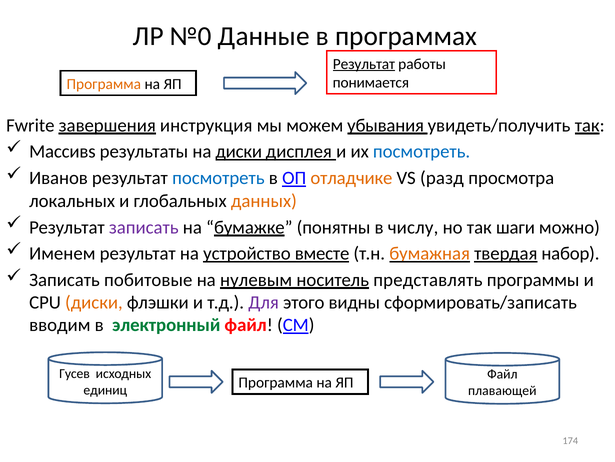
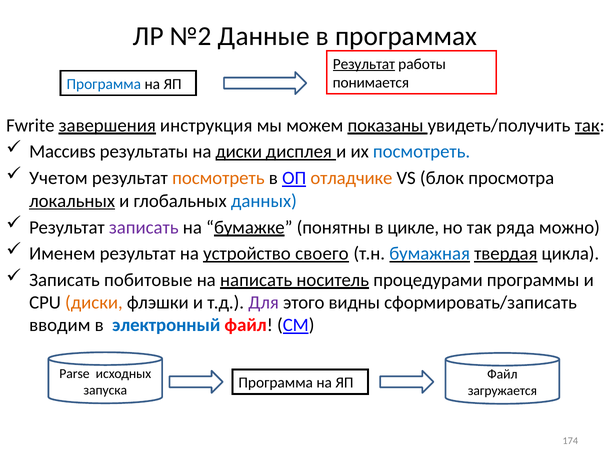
№0: №0 -> №2 (191, 36)
Программа colour: orange -> blue (104, 84)
убывания: убывания -> показаны (386, 125)
Иванов: Иванов -> Учетом (58, 178)
посмотреть colour: blue -> orange (218, 178)
разд: разд -> блок (442, 178)
локальных underline: none -> present (72, 201)
данных colour: orange -> blue (264, 201)
числу: числу -> цикле (413, 227)
шаги: шаги -> ряда (515, 227)
вместе: вместе -> своего (322, 253)
бумажная colour: orange -> blue (430, 253)
набор: набор -> цикла (570, 253)
нулевым: нулевым -> написать (256, 280)
представлять: представлять -> процедурами (428, 280)
электронный colour: green -> blue (166, 325)
Гусев: Гусев -> Parse (74, 373)
единиц: единиц -> запуска (105, 389)
плавающей: плавающей -> загружается (502, 390)
